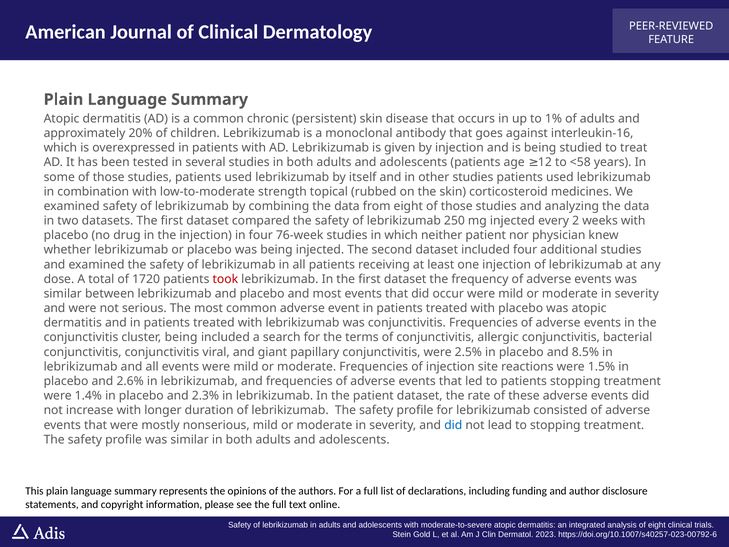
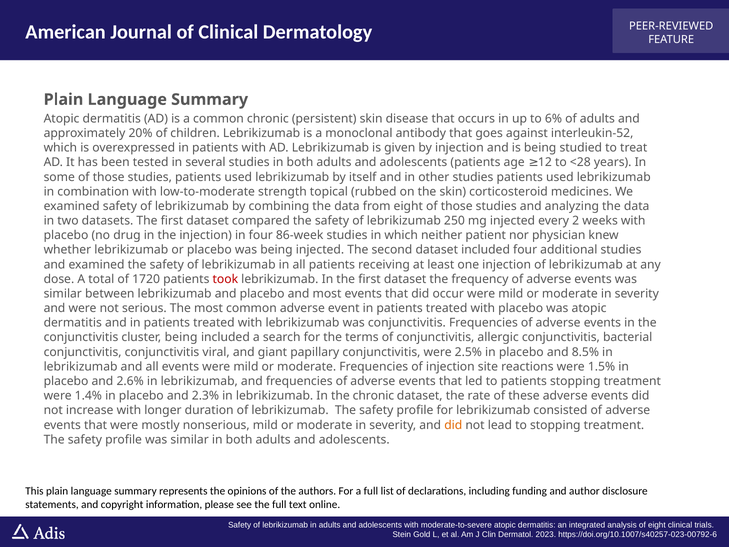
1%: 1% -> 6% (554, 119)
interleukin-16: interleukin-16 -> interleukin-52 (592, 133)
<58: <58 -> <28 (580, 162)
76-week: 76-week -> 86-week (300, 235)
the patient: patient -> chronic (373, 396)
did colour: blue -> orange (453, 425)
